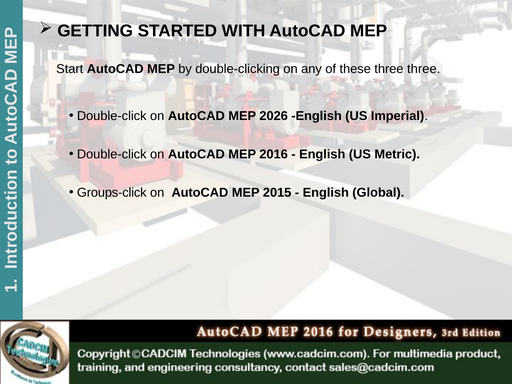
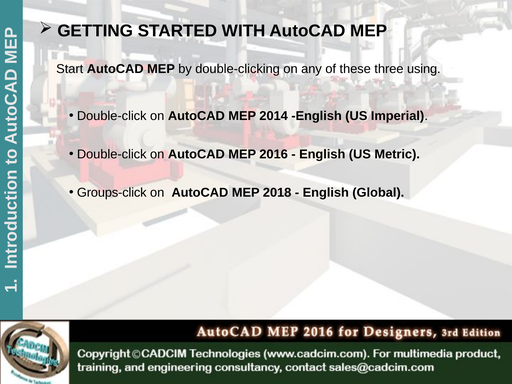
three three: three -> using (424, 69)
2026: 2026 -> 2014 (274, 116)
2015: 2015 -> 2018 (277, 193)
